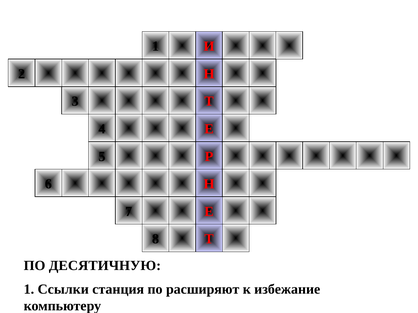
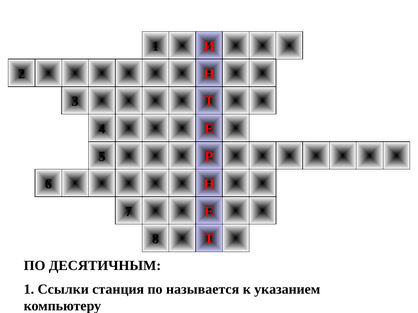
ДЕСЯТИЧНУЮ: ДЕСЯТИЧНУЮ -> ДЕСЯТИЧНЫМ (105, 266)
расширяют: расширяют -> называется (203, 290)
избежание: избежание -> указанием (287, 290)
